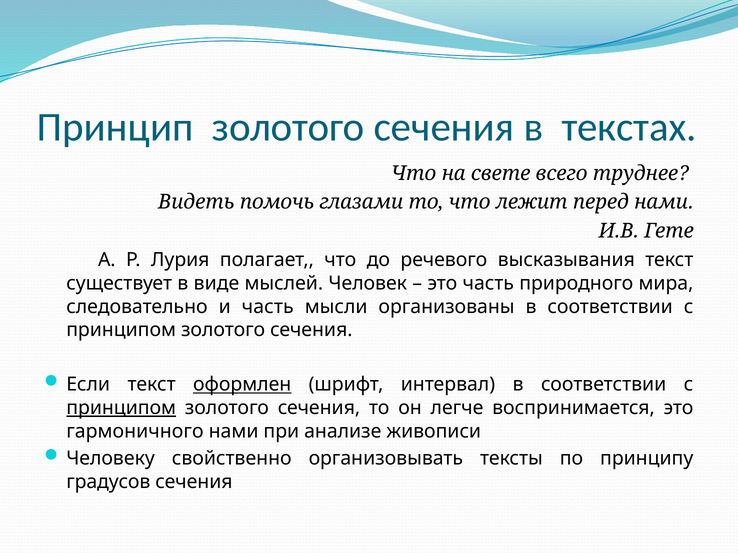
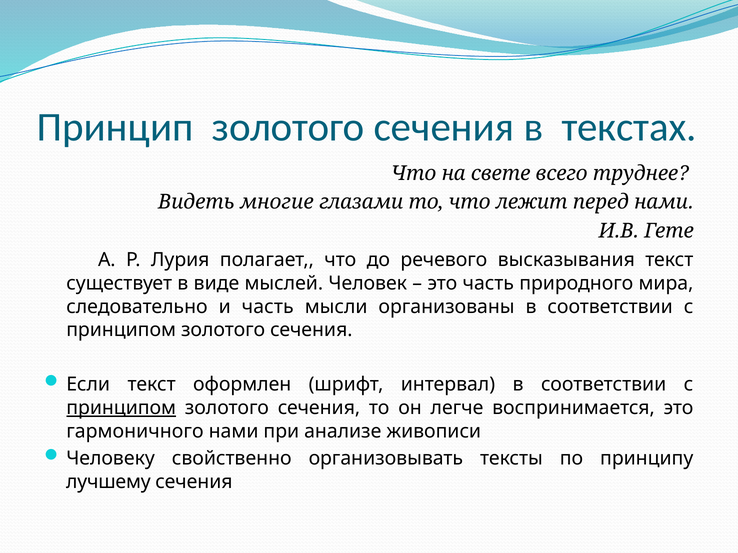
помочь: помочь -> многие (277, 202)
оформлен underline: present -> none (242, 385)
градусов: градусов -> лучшему (108, 482)
